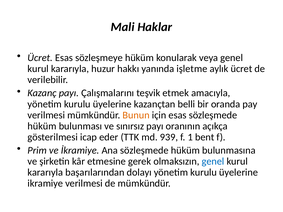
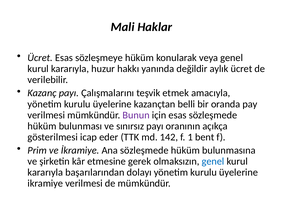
işletme: işletme -> değildir (192, 69)
Bunun colour: orange -> purple (136, 115)
939: 939 -> 142 (169, 137)
